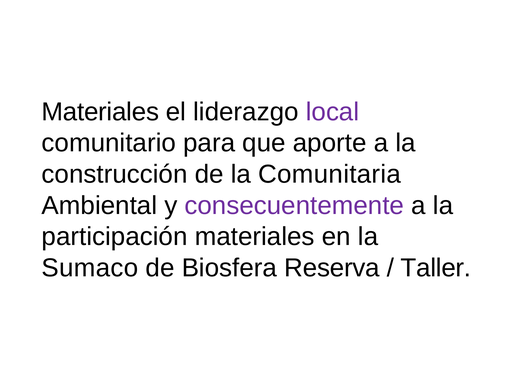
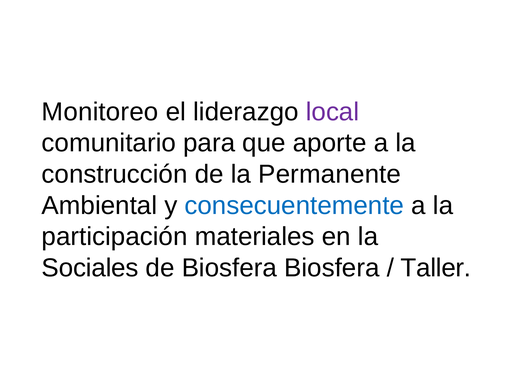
Materiales: Materiales -> Monitoreo (100, 112)
Comunitaria: Comunitaria -> Permanente (330, 174)
consecuentemente colour: purple -> blue (294, 205)
Sumaco: Sumaco -> Sociales (90, 268)
Biosfera Reserva: Reserva -> Biosfera (332, 268)
